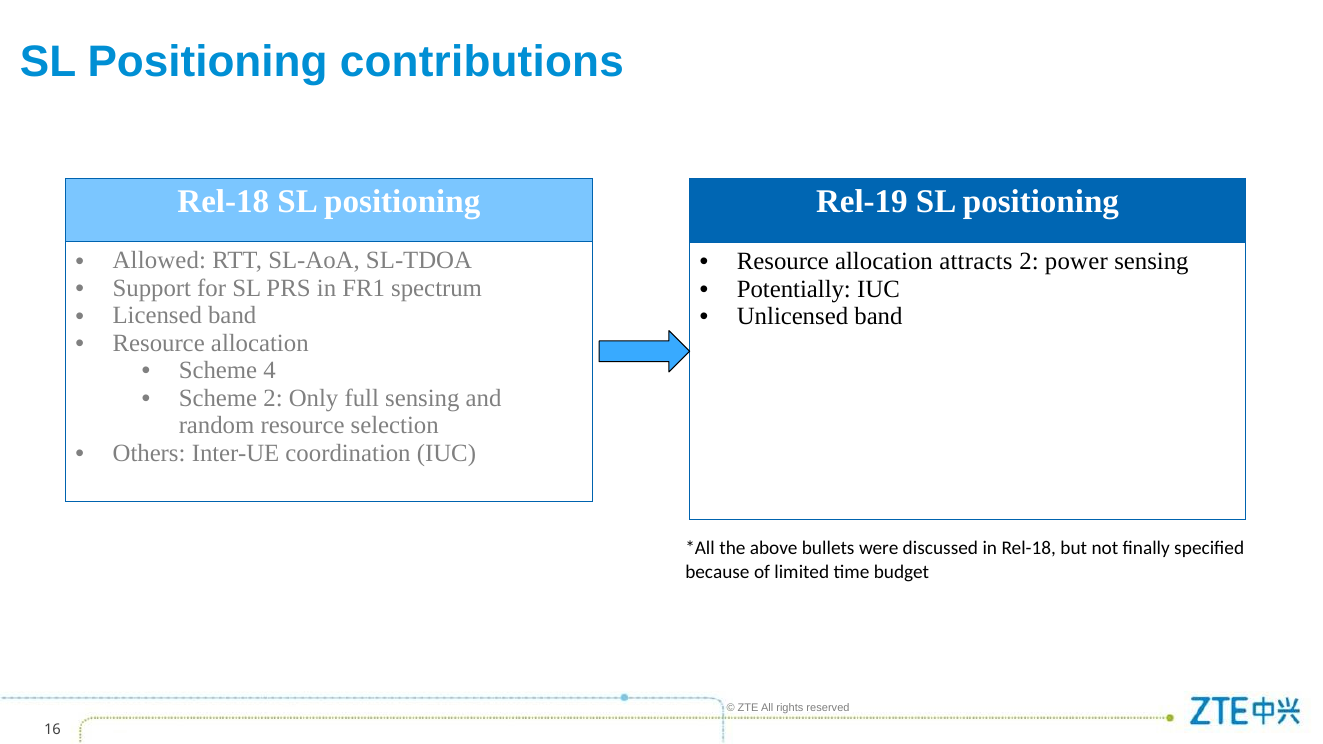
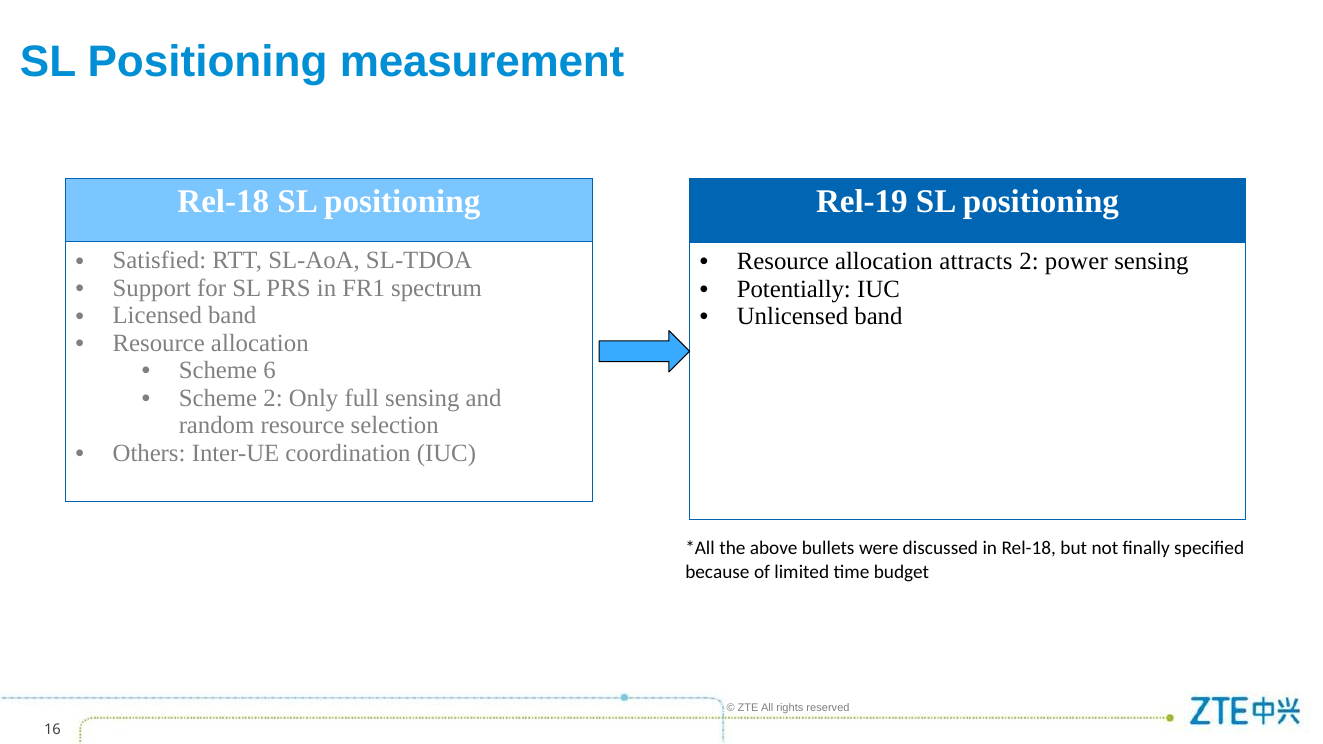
contributions: contributions -> measurement (482, 62)
Allowed: Allowed -> Satisfied (159, 261)
4: 4 -> 6 (270, 371)
